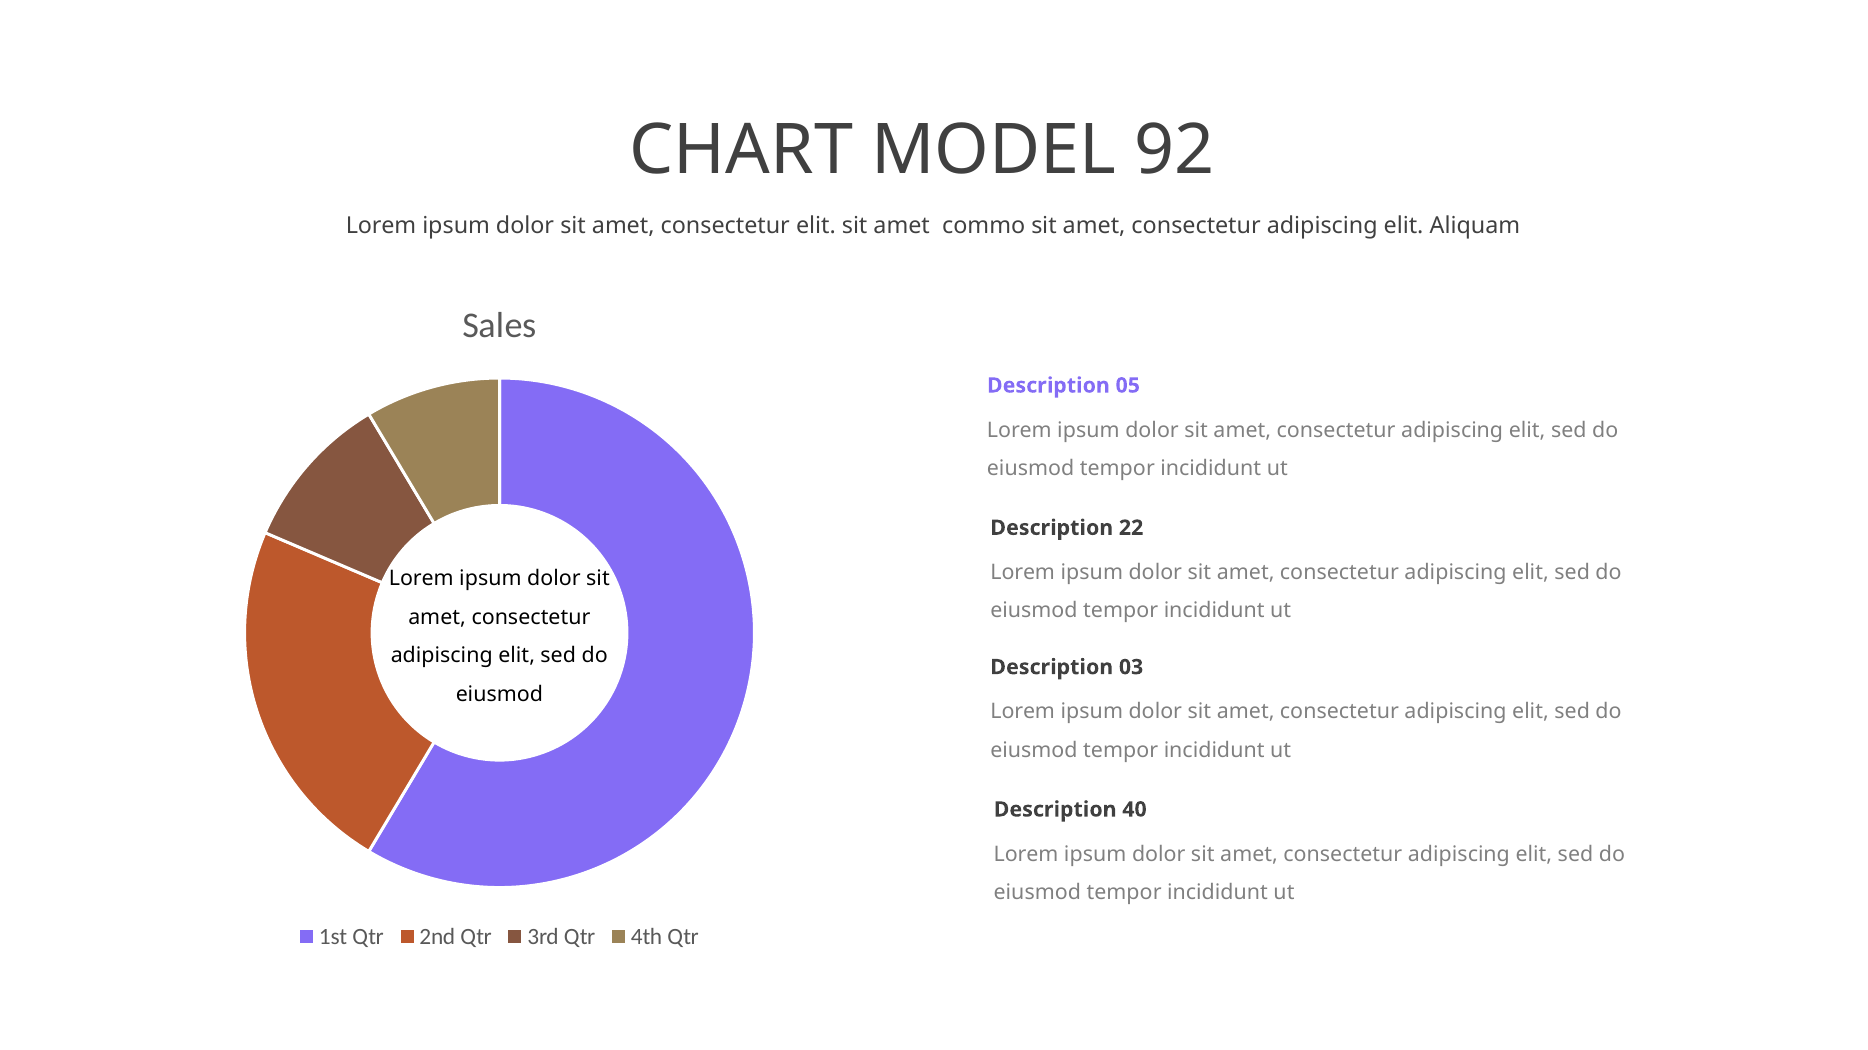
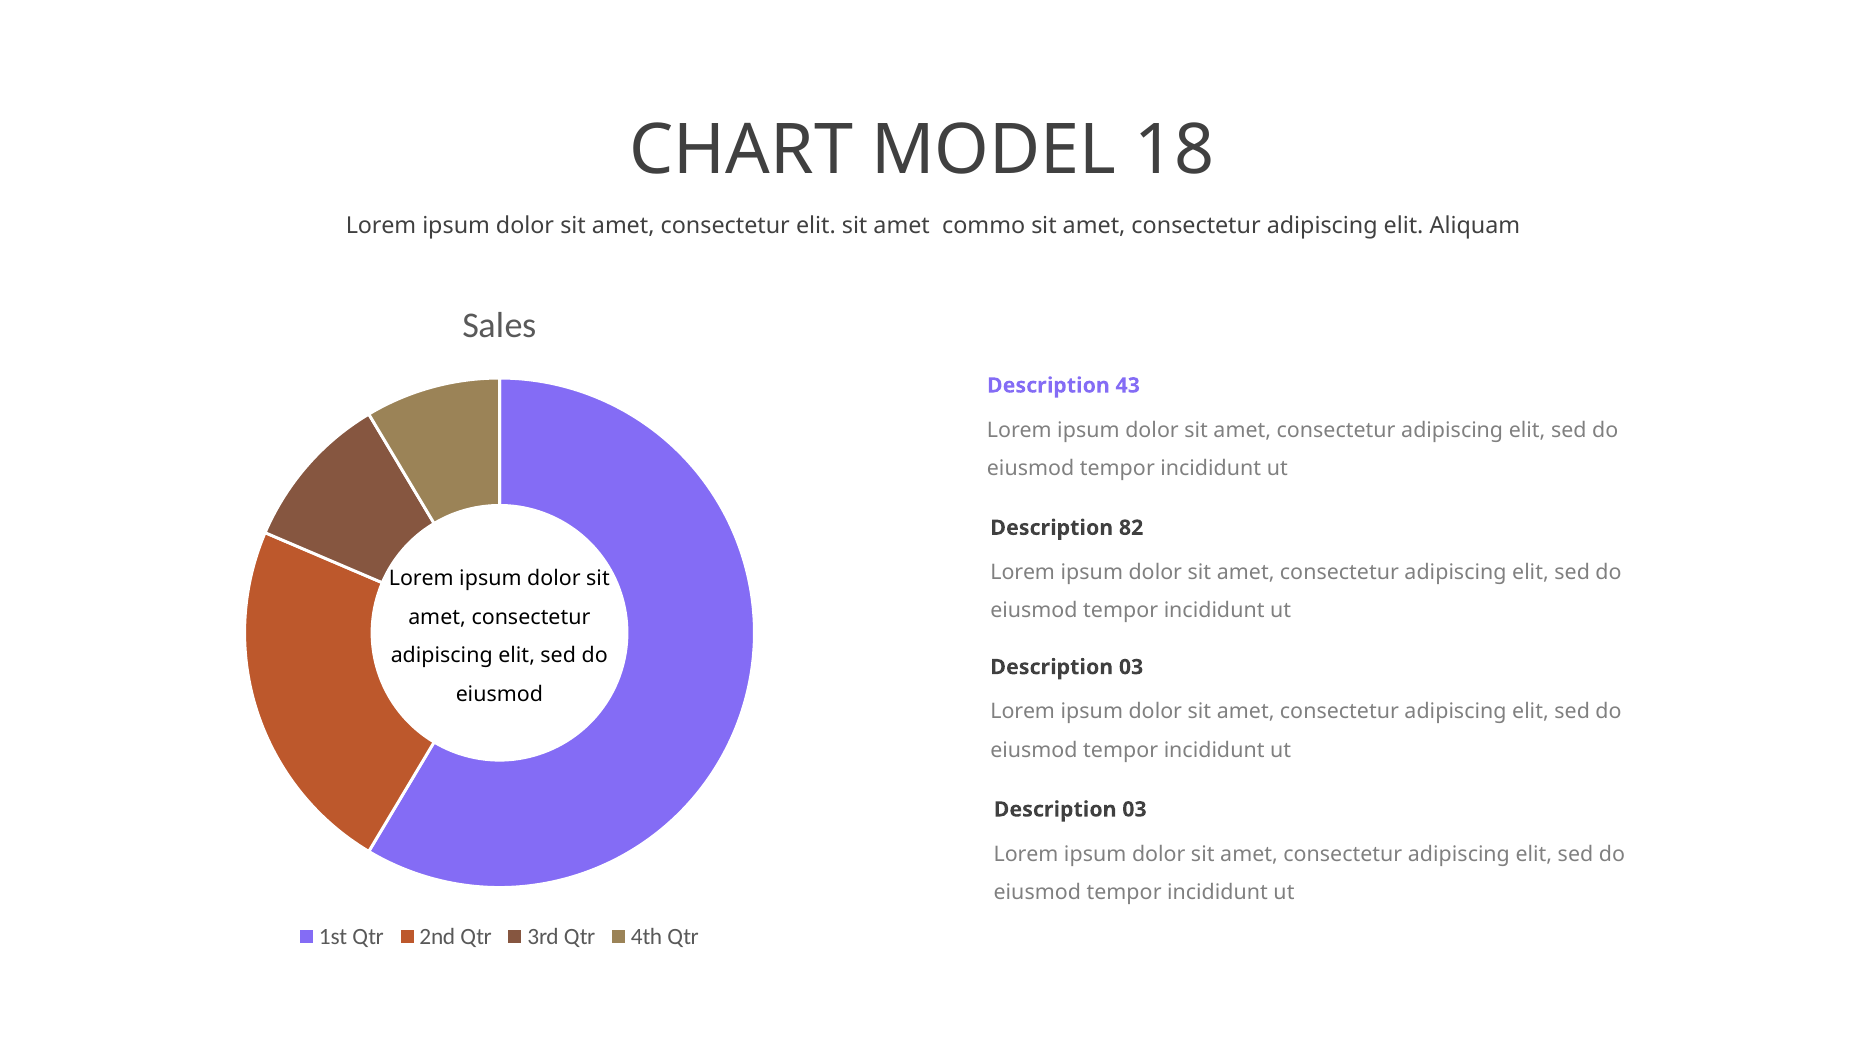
92: 92 -> 18 (1174, 151)
05: 05 -> 43 (1128, 386)
22: 22 -> 82 (1131, 528)
40: 40 -> 03 (1134, 810)
